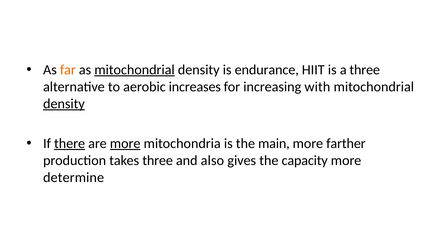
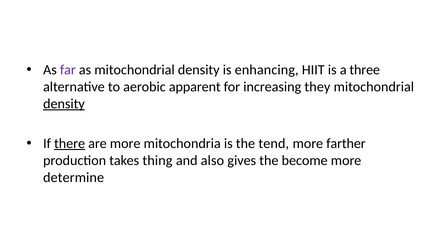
far colour: orange -> purple (68, 70)
mitochondrial underline: present -> none (135, 70)
endurance: endurance -> enhancing (267, 70)
increases: increases -> apparent (195, 87)
with: with -> they (317, 87)
more underline: present -> none (125, 143)
main: main -> tend (274, 143)
takes three: three -> thing (157, 160)
capacity: capacity -> become (305, 160)
